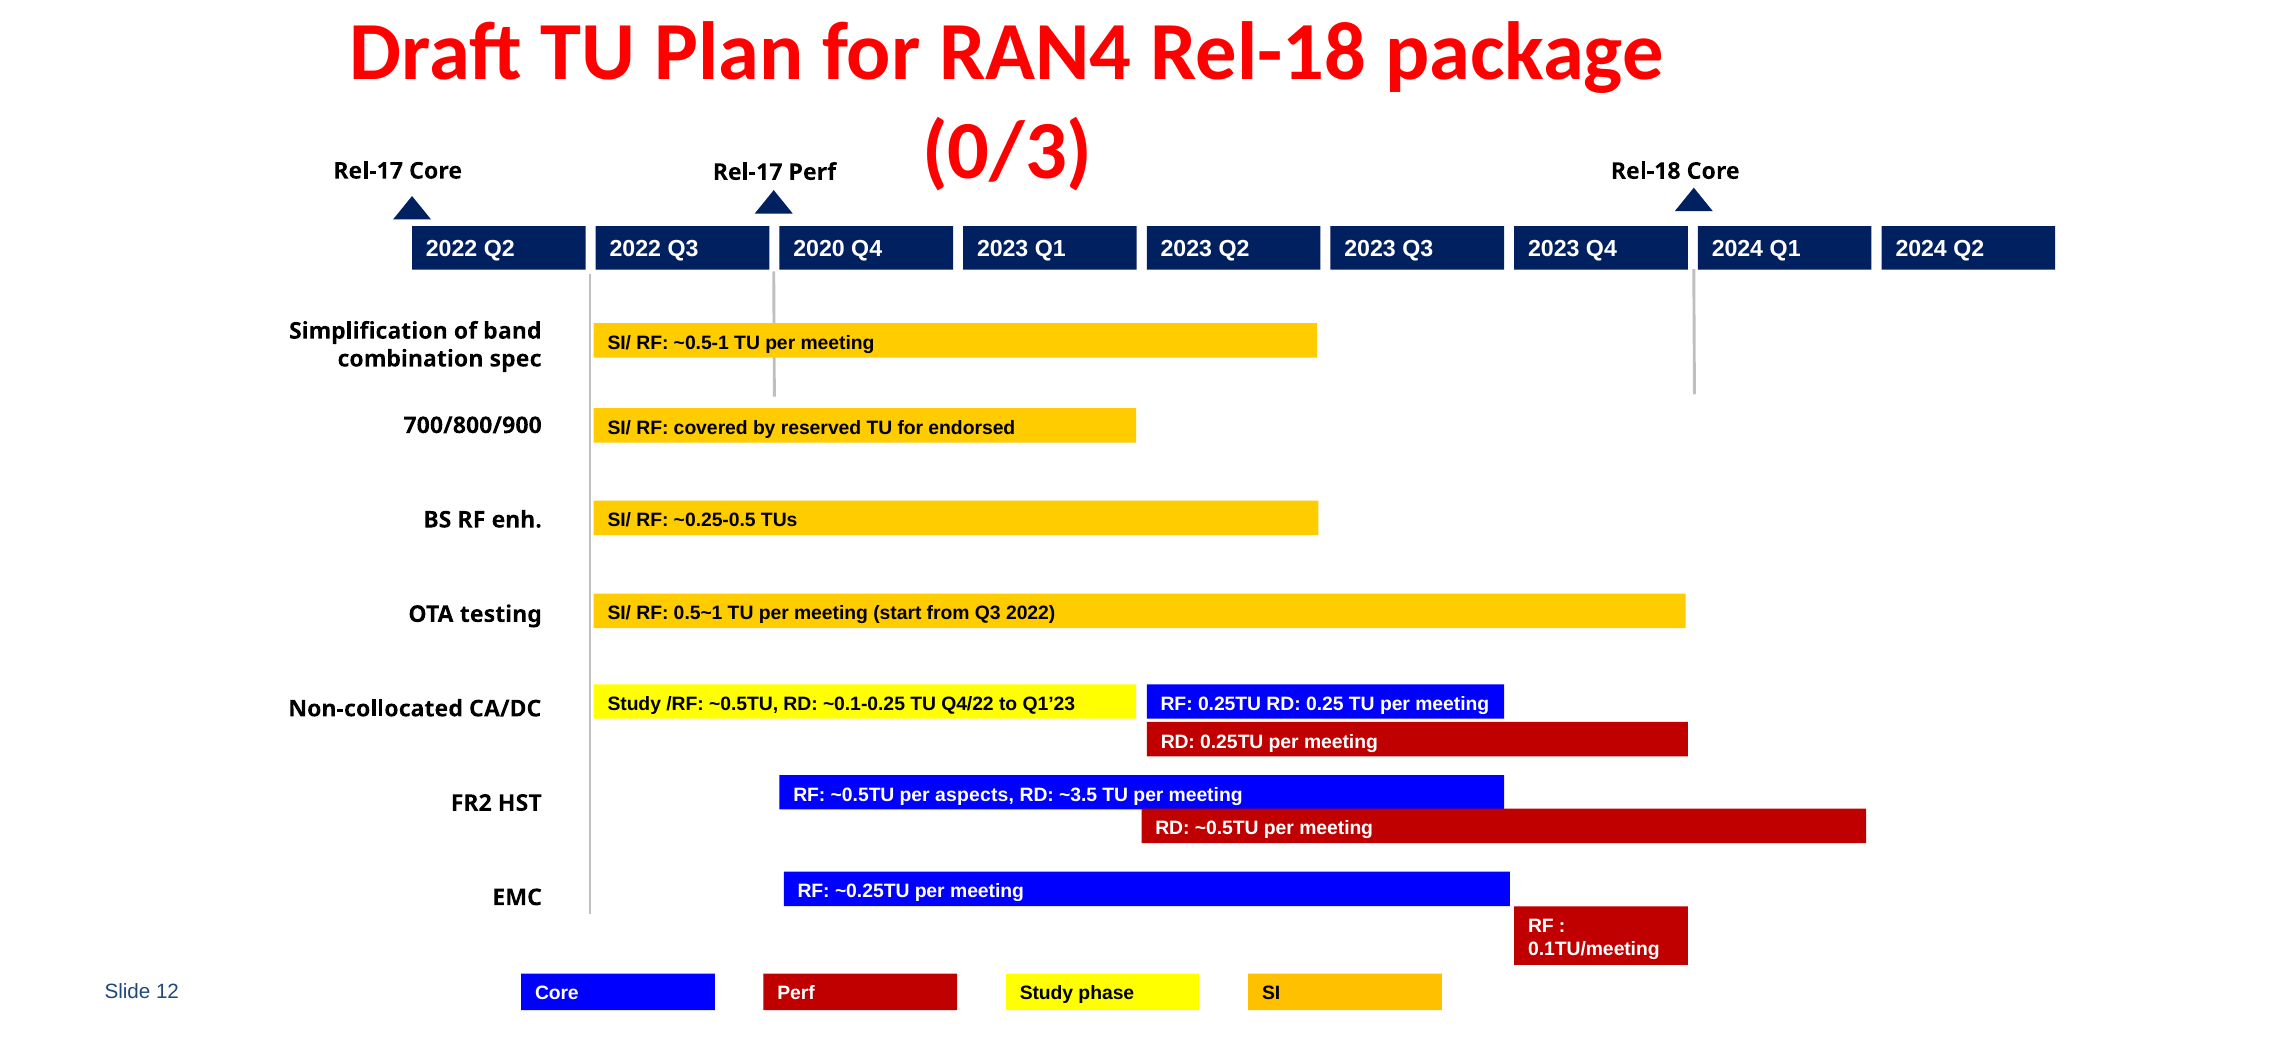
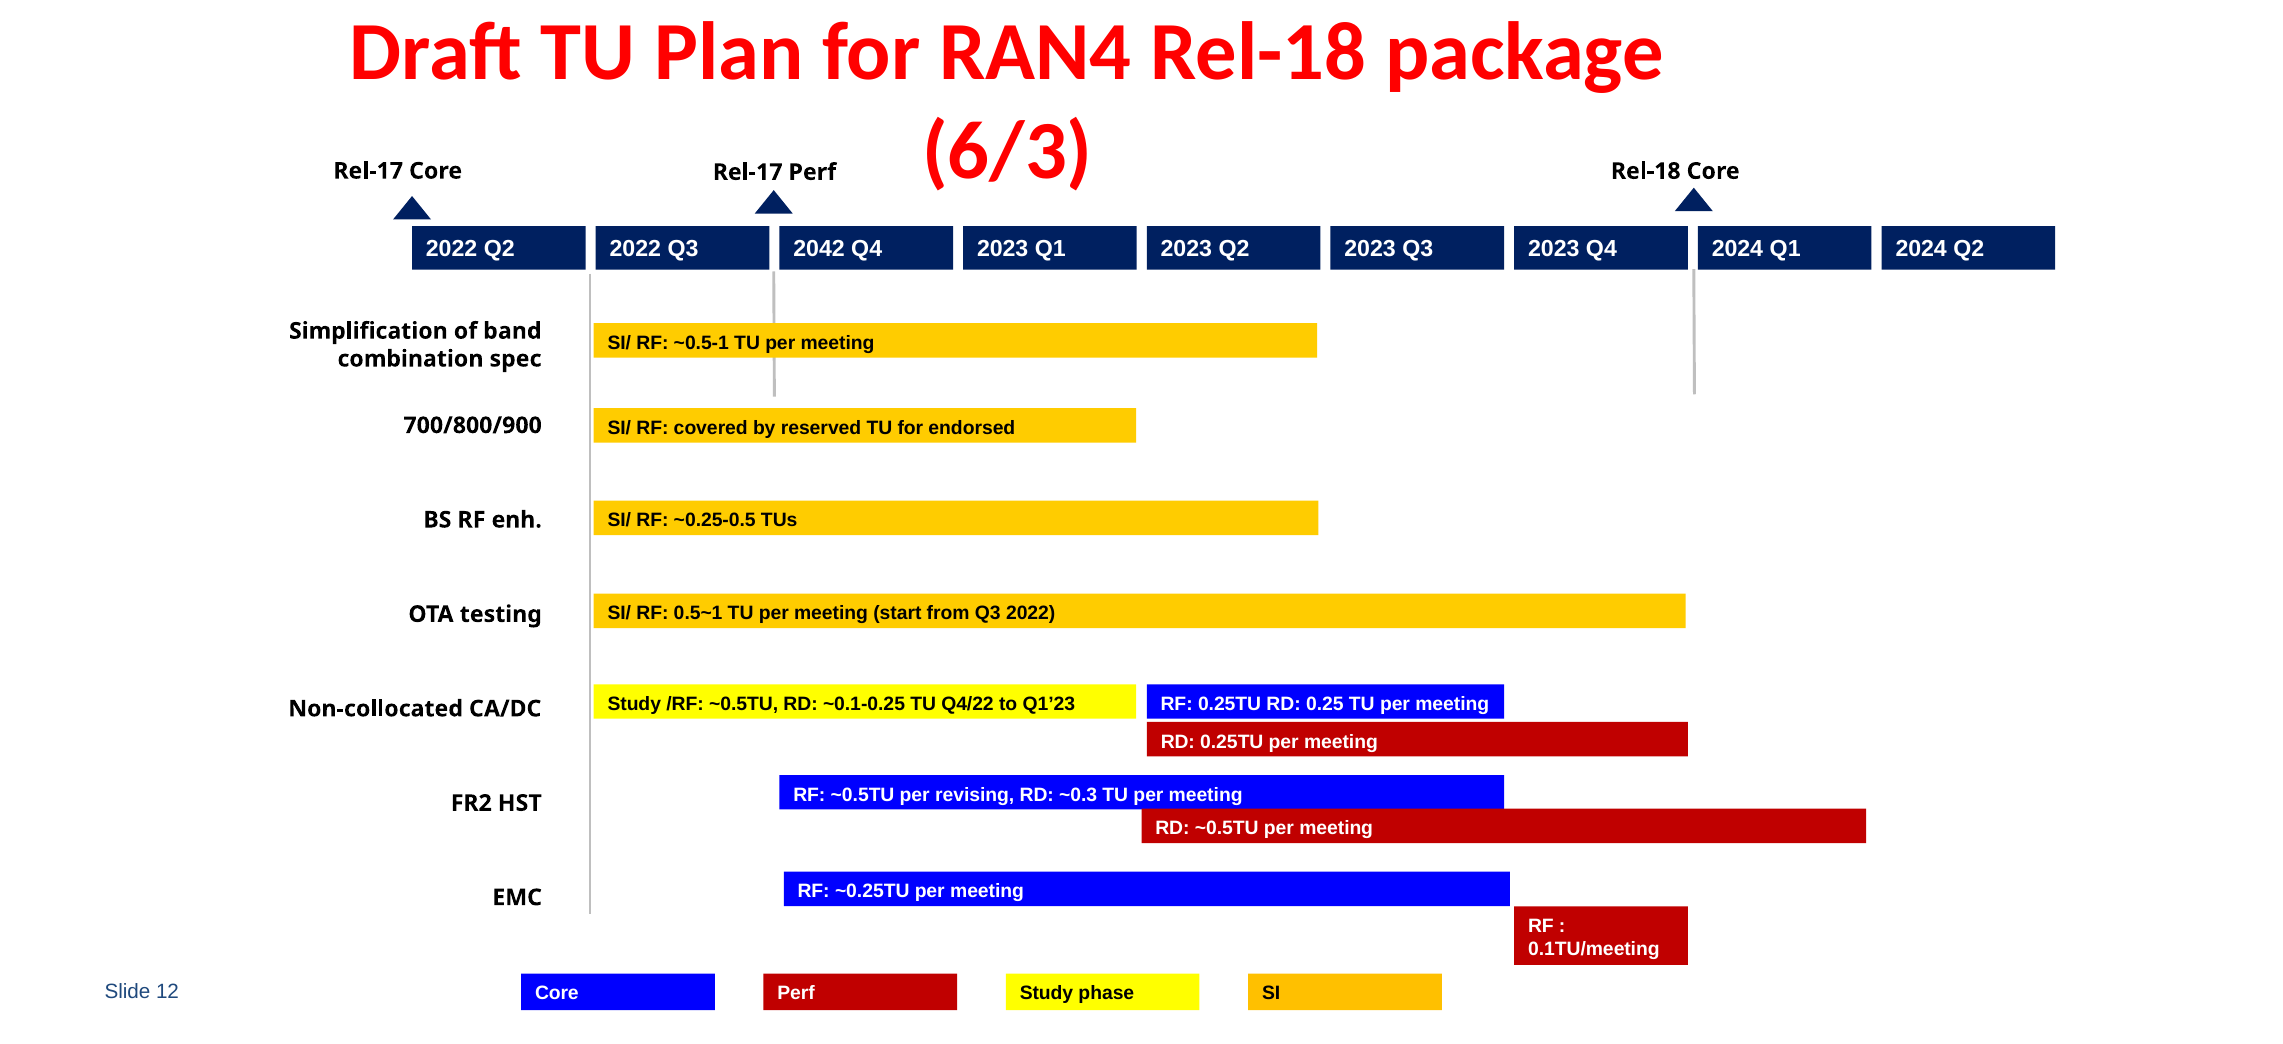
0/3: 0/3 -> 6/3 (1007, 151)
2020: 2020 -> 2042 (819, 249)
aspects: aspects -> revising (975, 795)
~3.5: ~3.5 -> ~0.3 (1078, 795)
